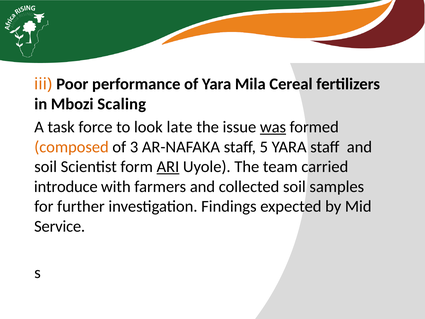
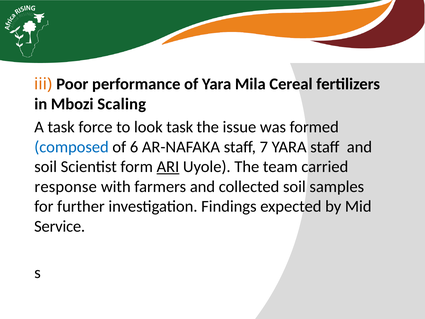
look late: late -> task (180, 127)
was underline: present -> none (273, 127)
composed colour: orange -> blue (72, 147)
3: 3 -> 6 (134, 147)
5: 5 -> 7 (264, 147)
introduce: introduce -> response (66, 187)
